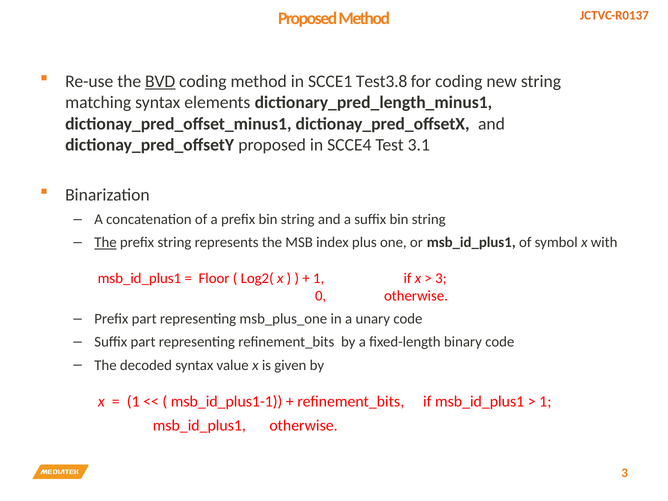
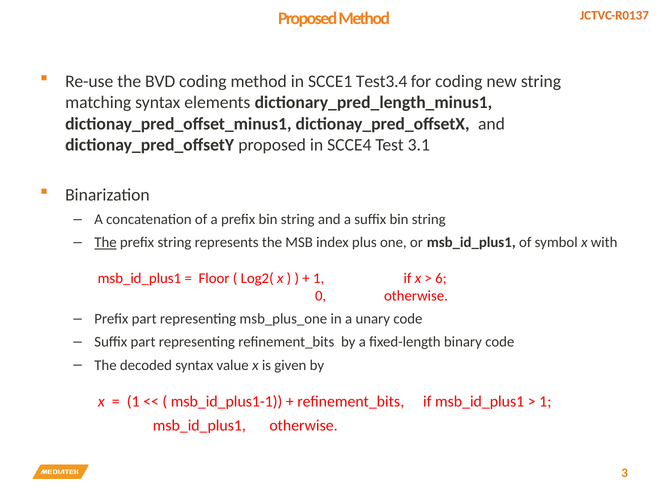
BVD underline: present -> none (160, 82)
Test3.8: Test3.8 -> Test3.4 (382, 82)
3: 3 -> 6 (441, 278)
